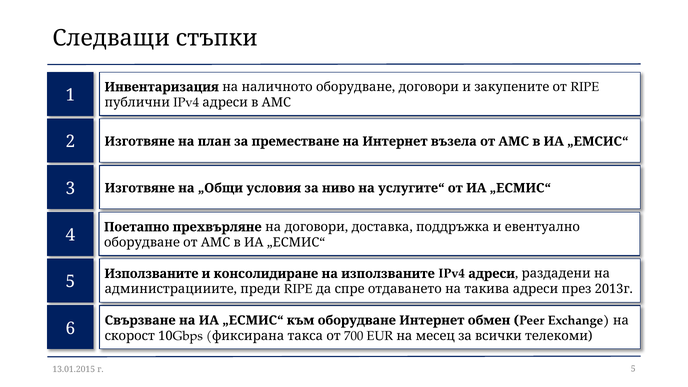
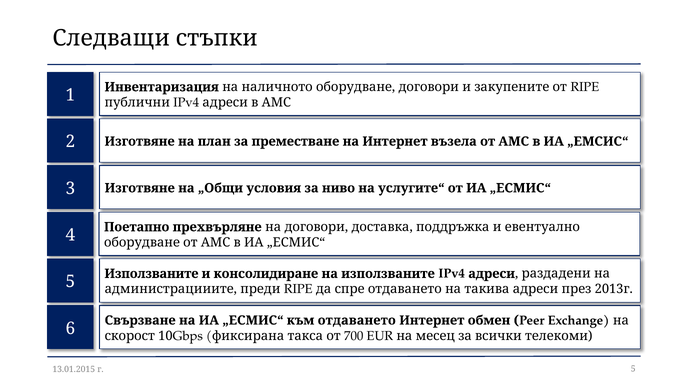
към оборудване: оборудване -> отдаването (357, 320)
